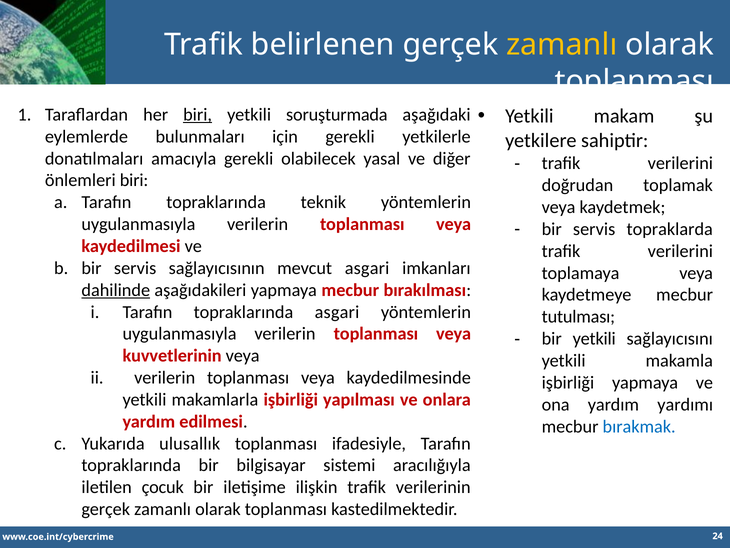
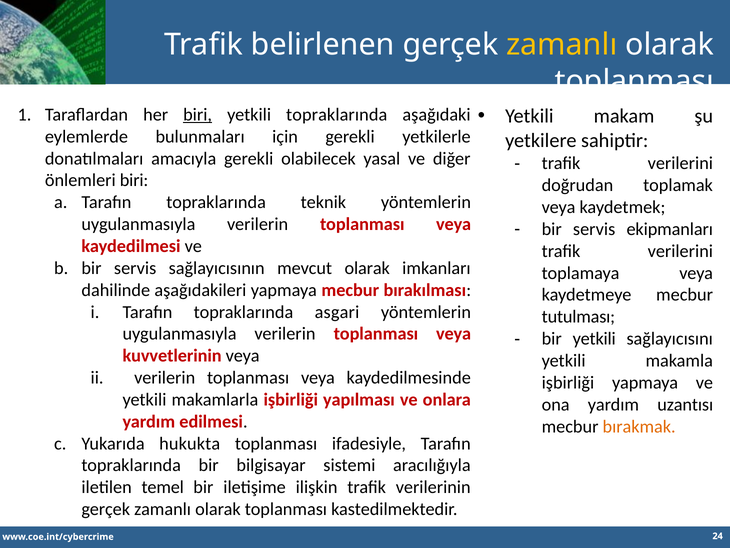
yetkili soruşturmada: soruşturmada -> topraklarında (337, 115)
topraklarda: topraklarda -> ekipmanları (670, 229)
mevcut asgari: asgari -> olarak (367, 268)
dahilinde underline: present -> none (116, 290)
yardımı: yardımı -> uzantısı (685, 404)
bırakmak colour: blue -> orange (639, 426)
ulusallık: ulusallık -> hukukta (190, 443)
çocuk: çocuk -> temel (163, 487)
